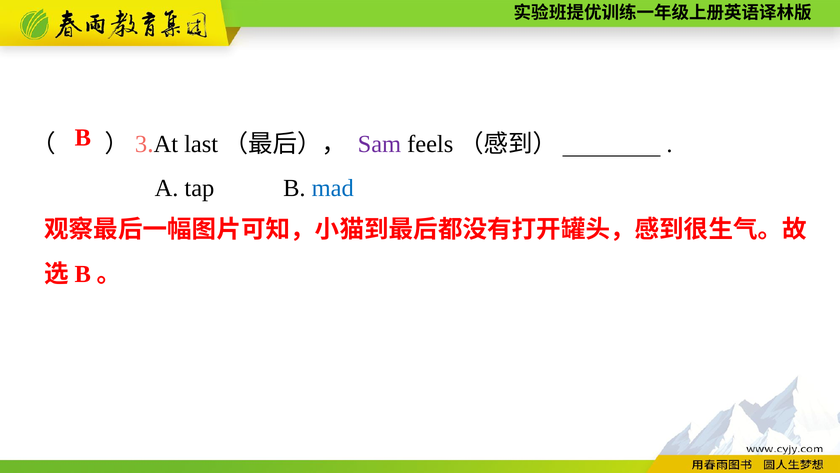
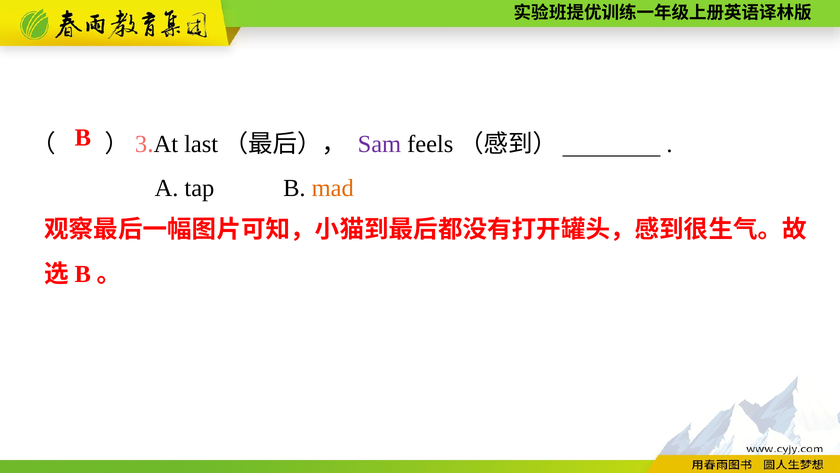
mad colour: blue -> orange (333, 188)
